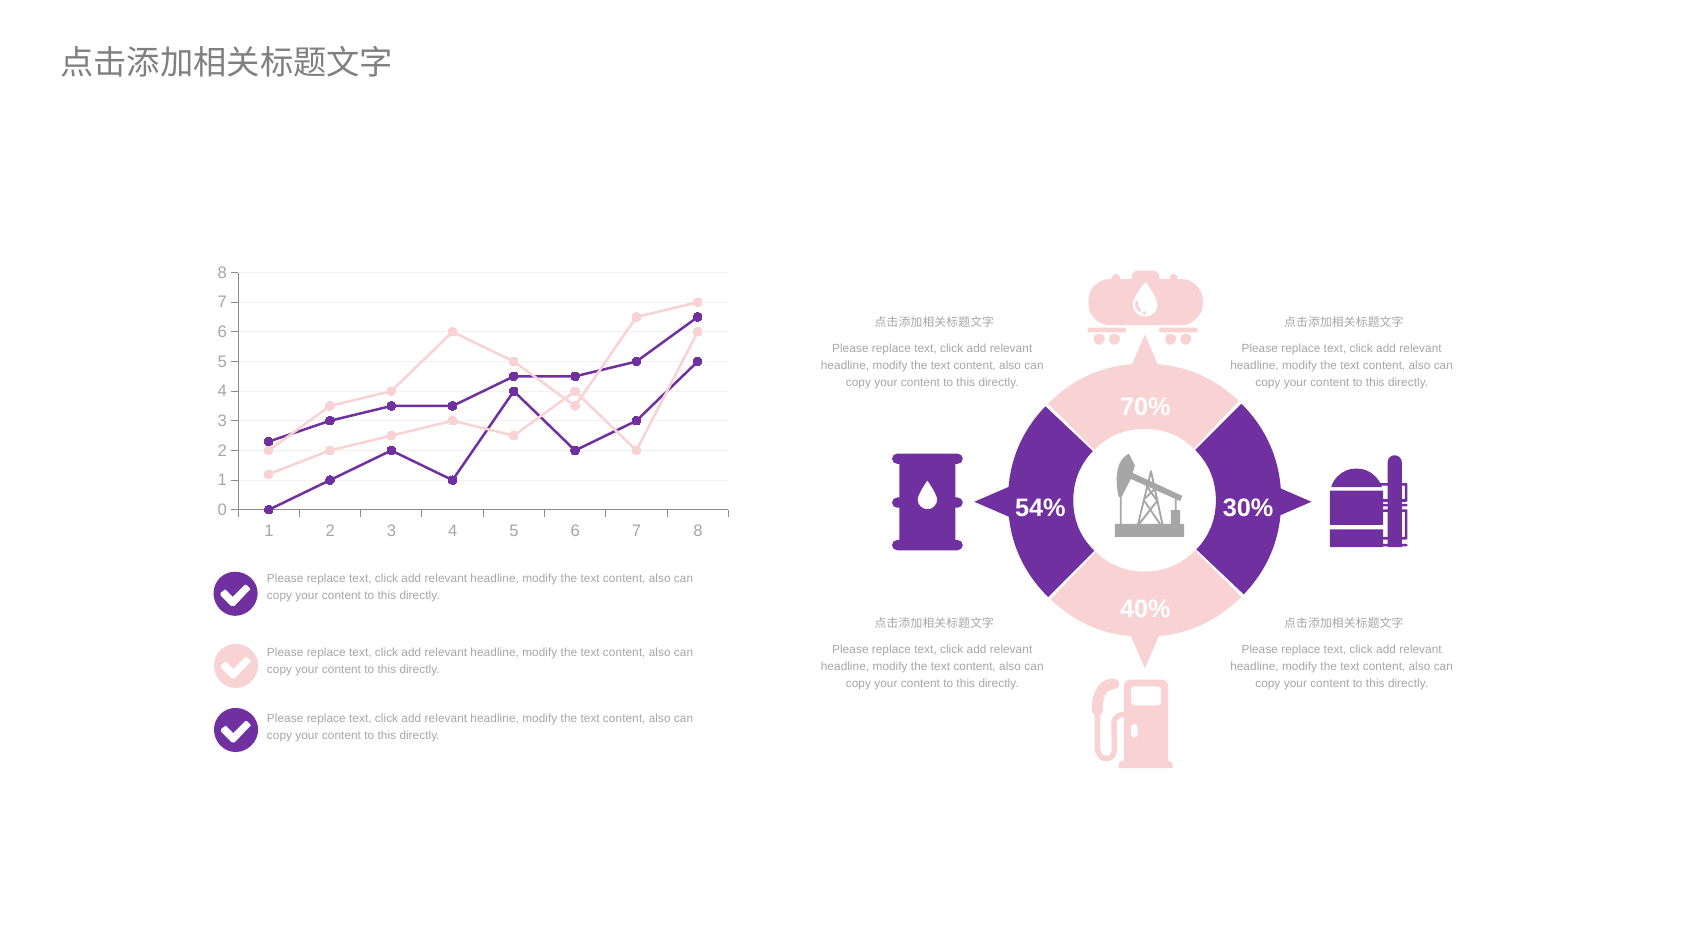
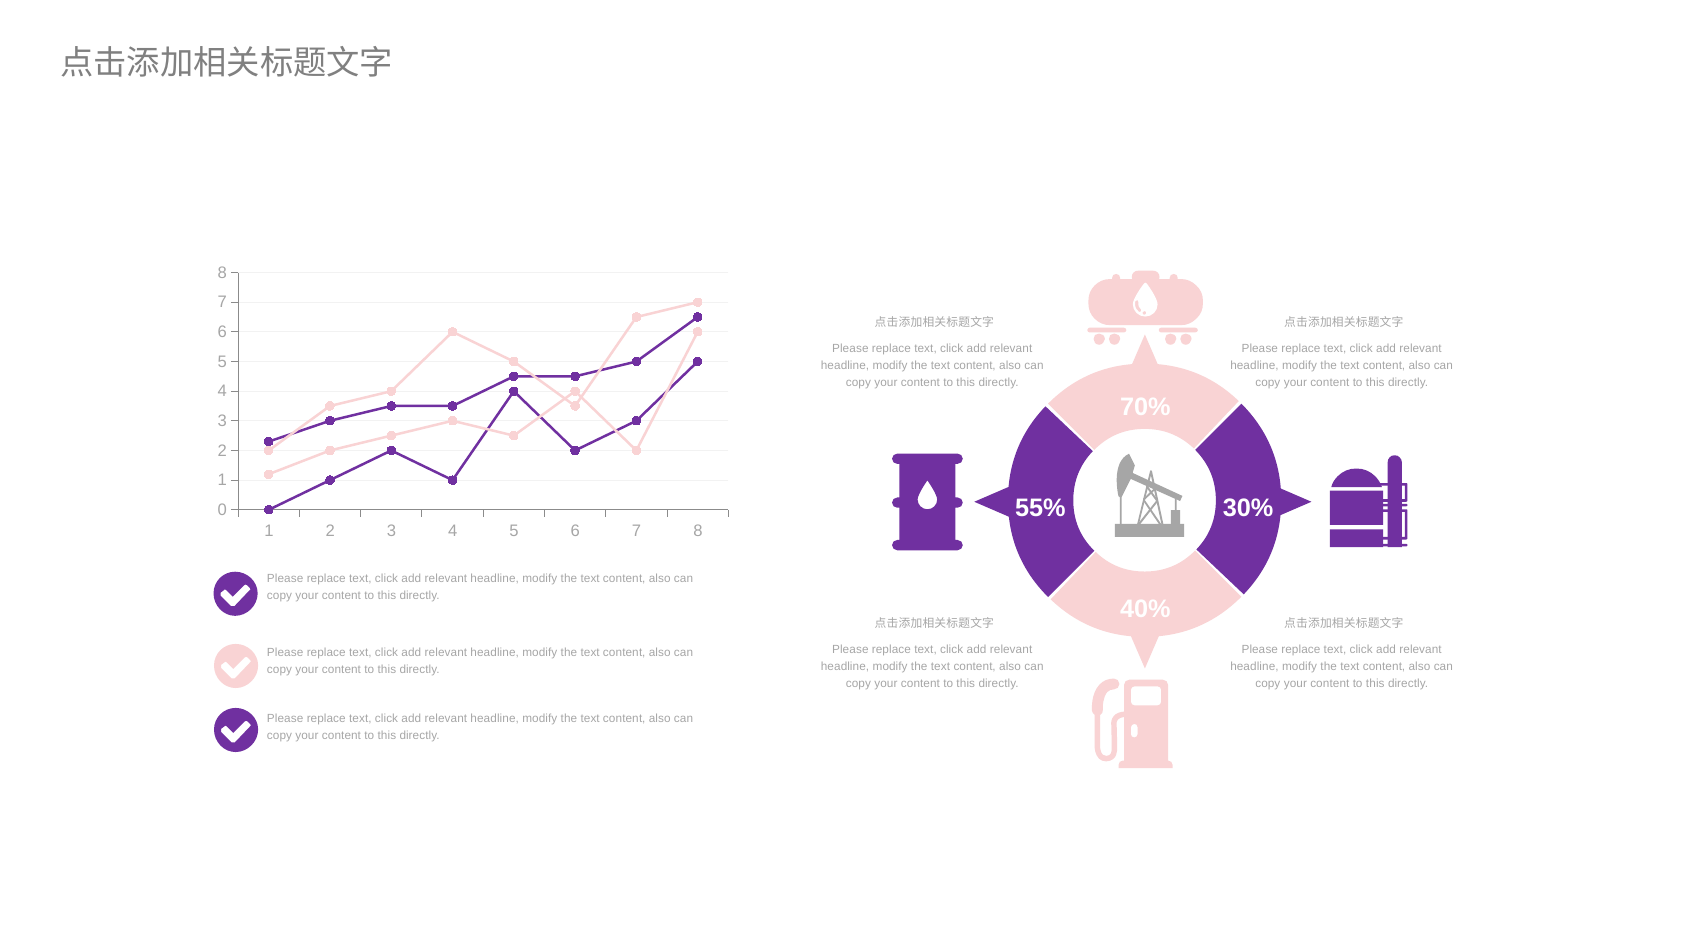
54%: 54% -> 55% (1040, 508)
